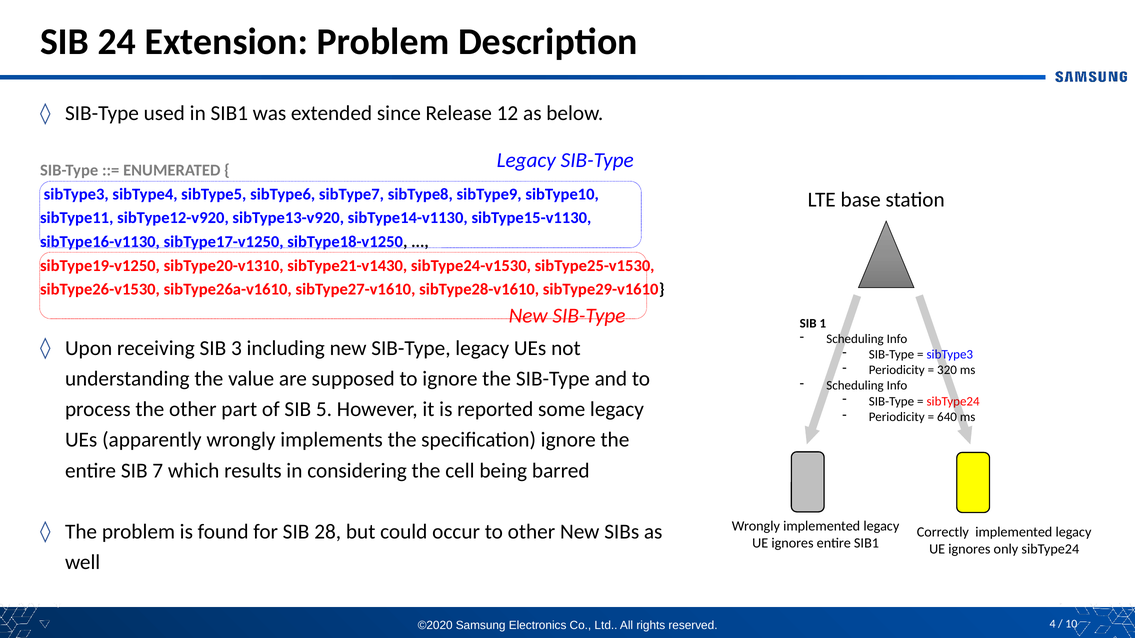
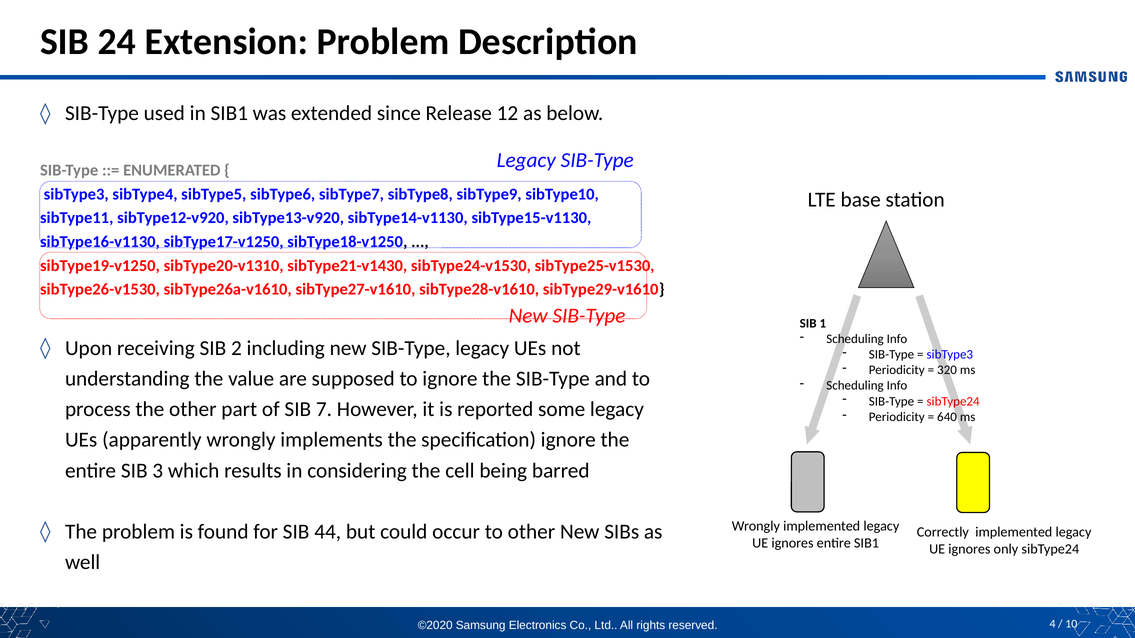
3: 3 -> 2 (236, 348)
5: 5 -> 7 (324, 410)
7: 7 -> 3 (158, 471)
28: 28 -> 44 (328, 532)
